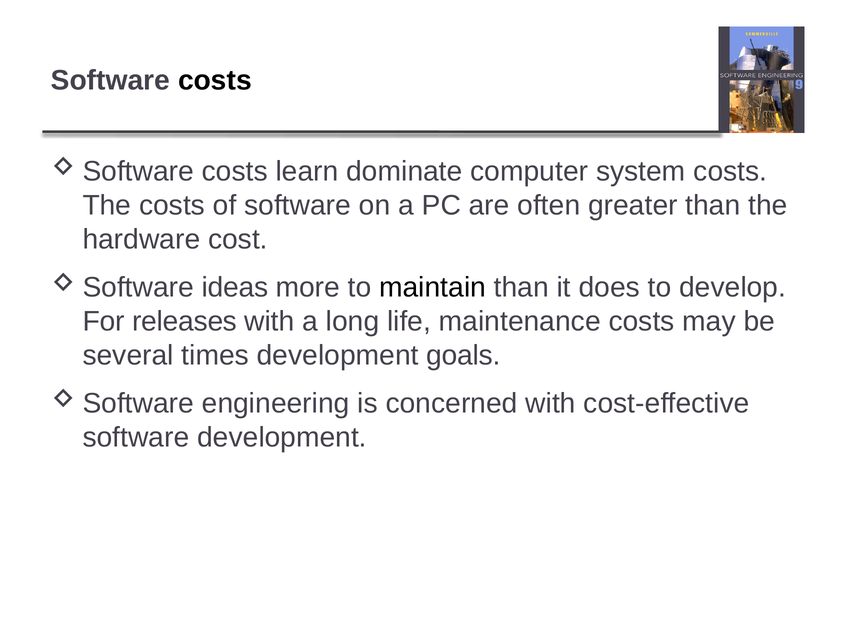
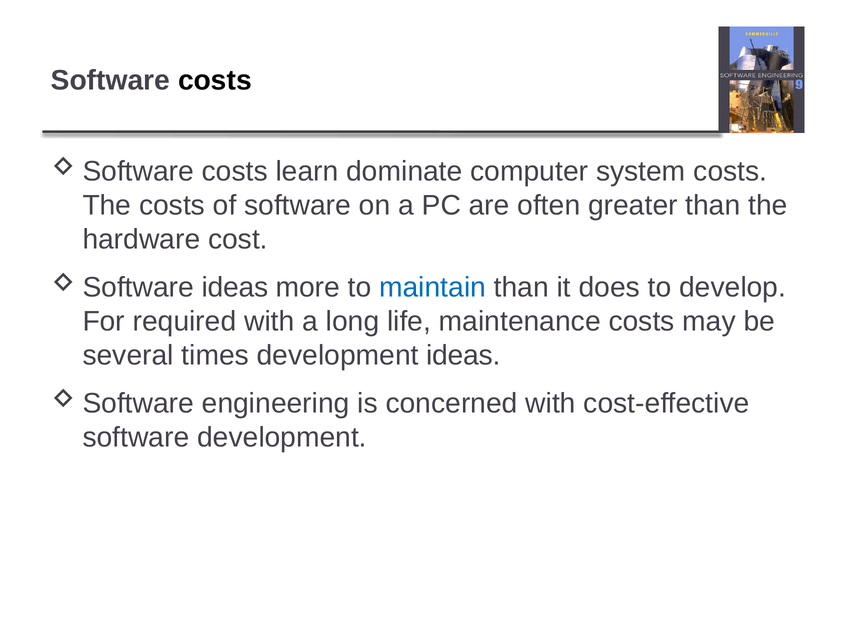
maintain colour: black -> blue (433, 287)
releases: releases -> required (185, 321)
development goals: goals -> ideas (464, 355)
